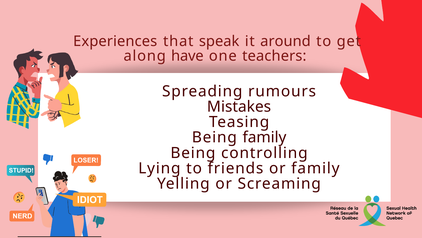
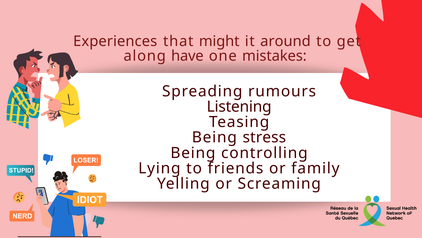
speak: speak -> might (219, 41)
teachers: teachers -> mistakes (274, 56)
Mistakes: Mistakes -> Listening (239, 106)
Being family: family -> stress (264, 137)
